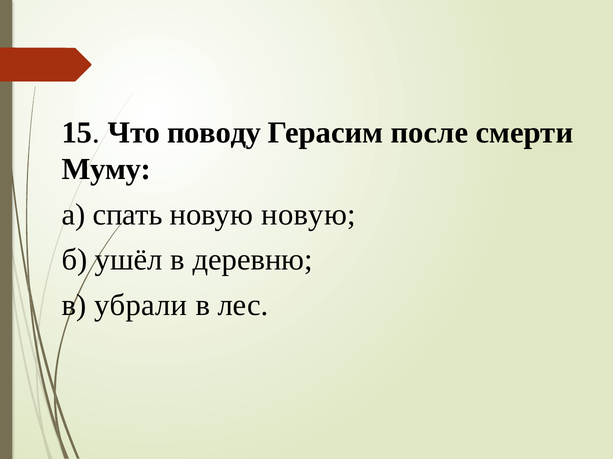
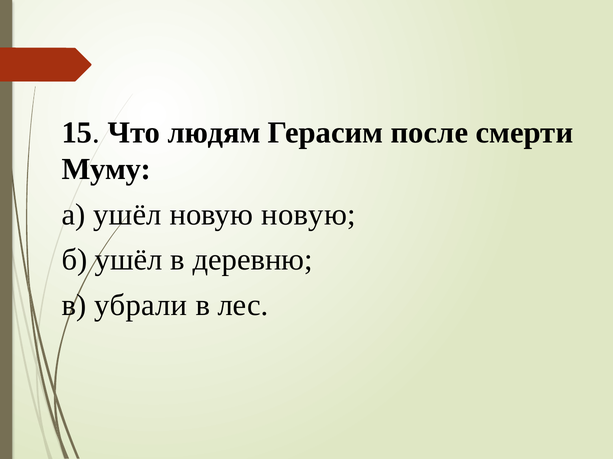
поводу: поводу -> людям (214, 133)
а спать: спать -> ушёл (127, 215)
